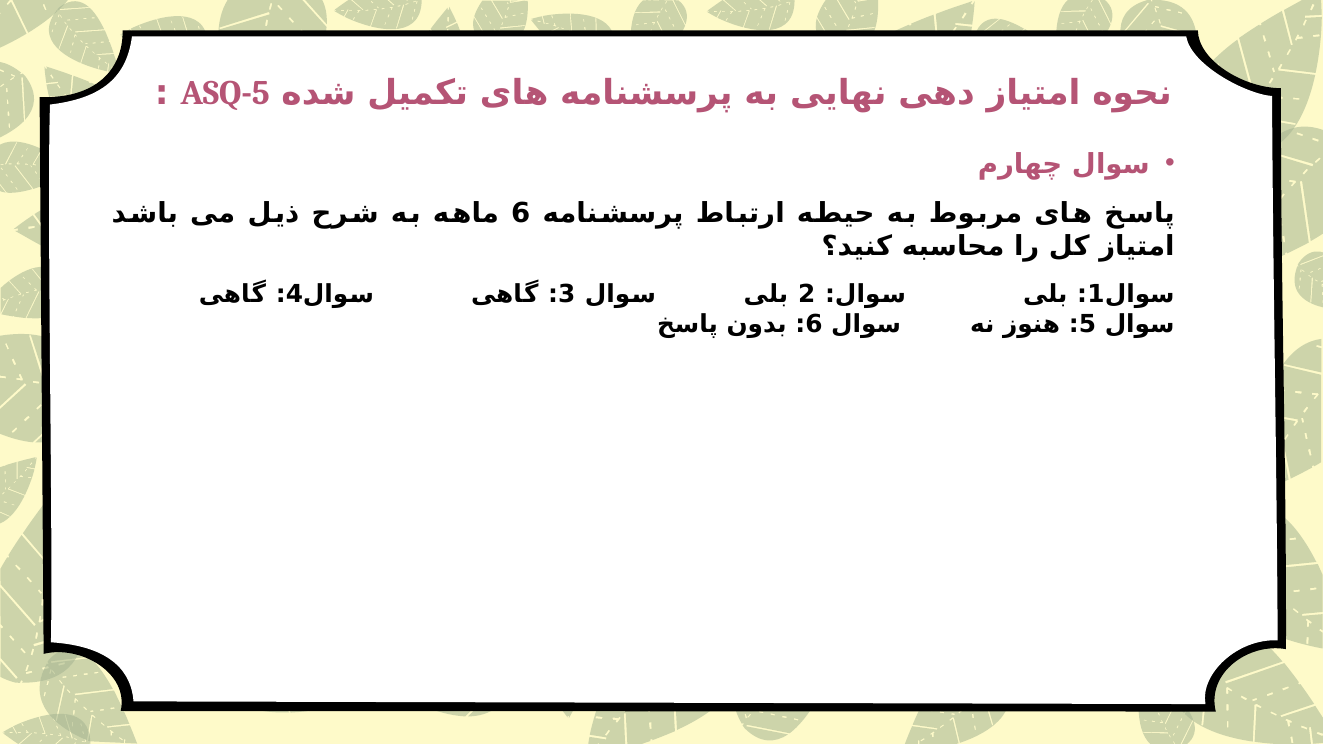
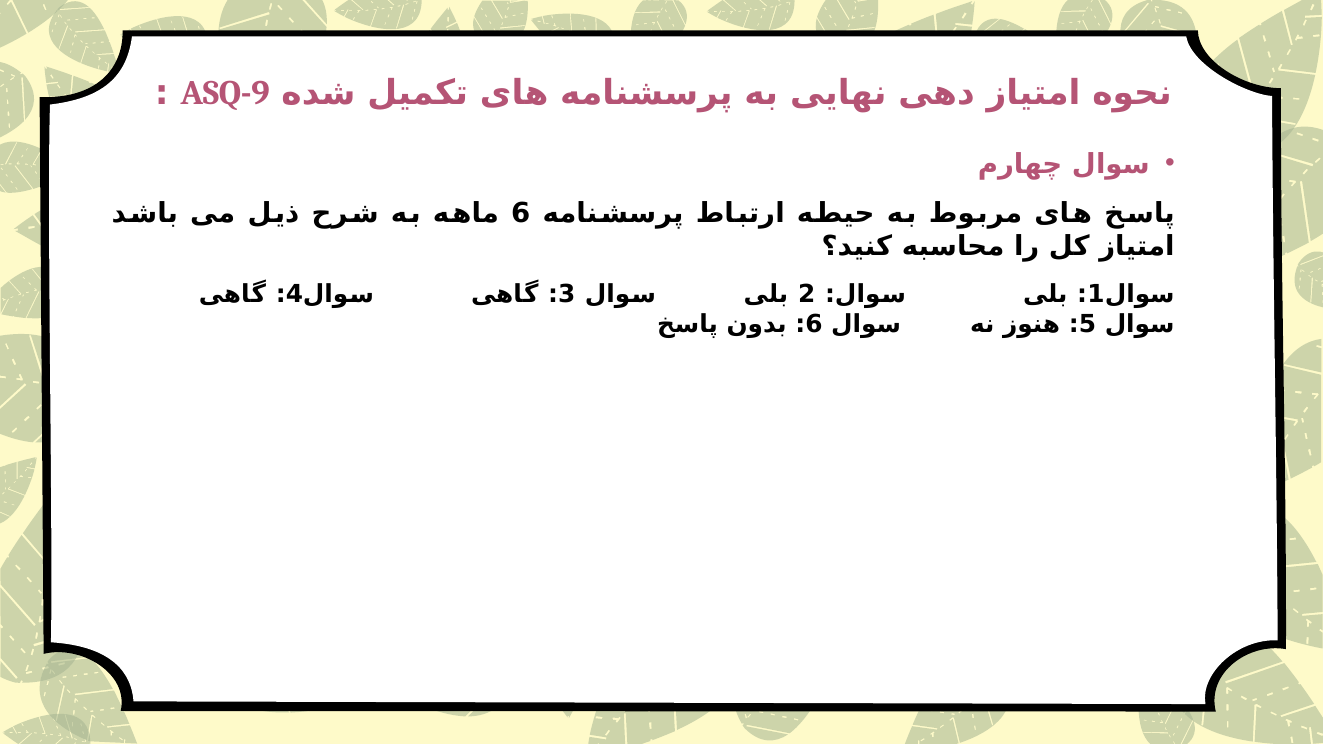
ASQ-5: ASQ-5 -> ASQ-9 (225, 93)
